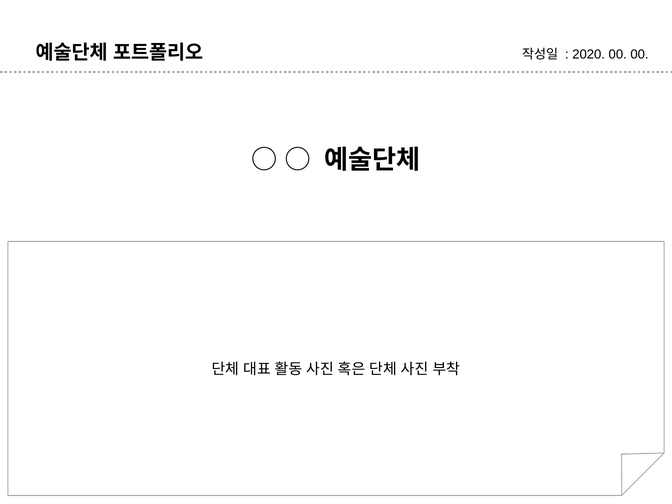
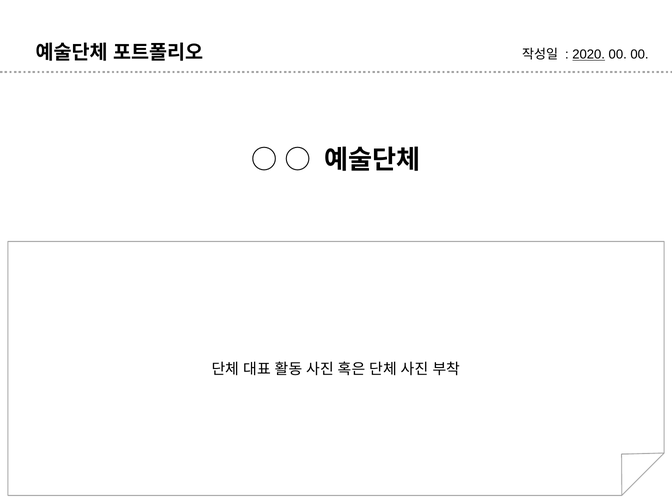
2020 underline: none -> present (589, 55)
